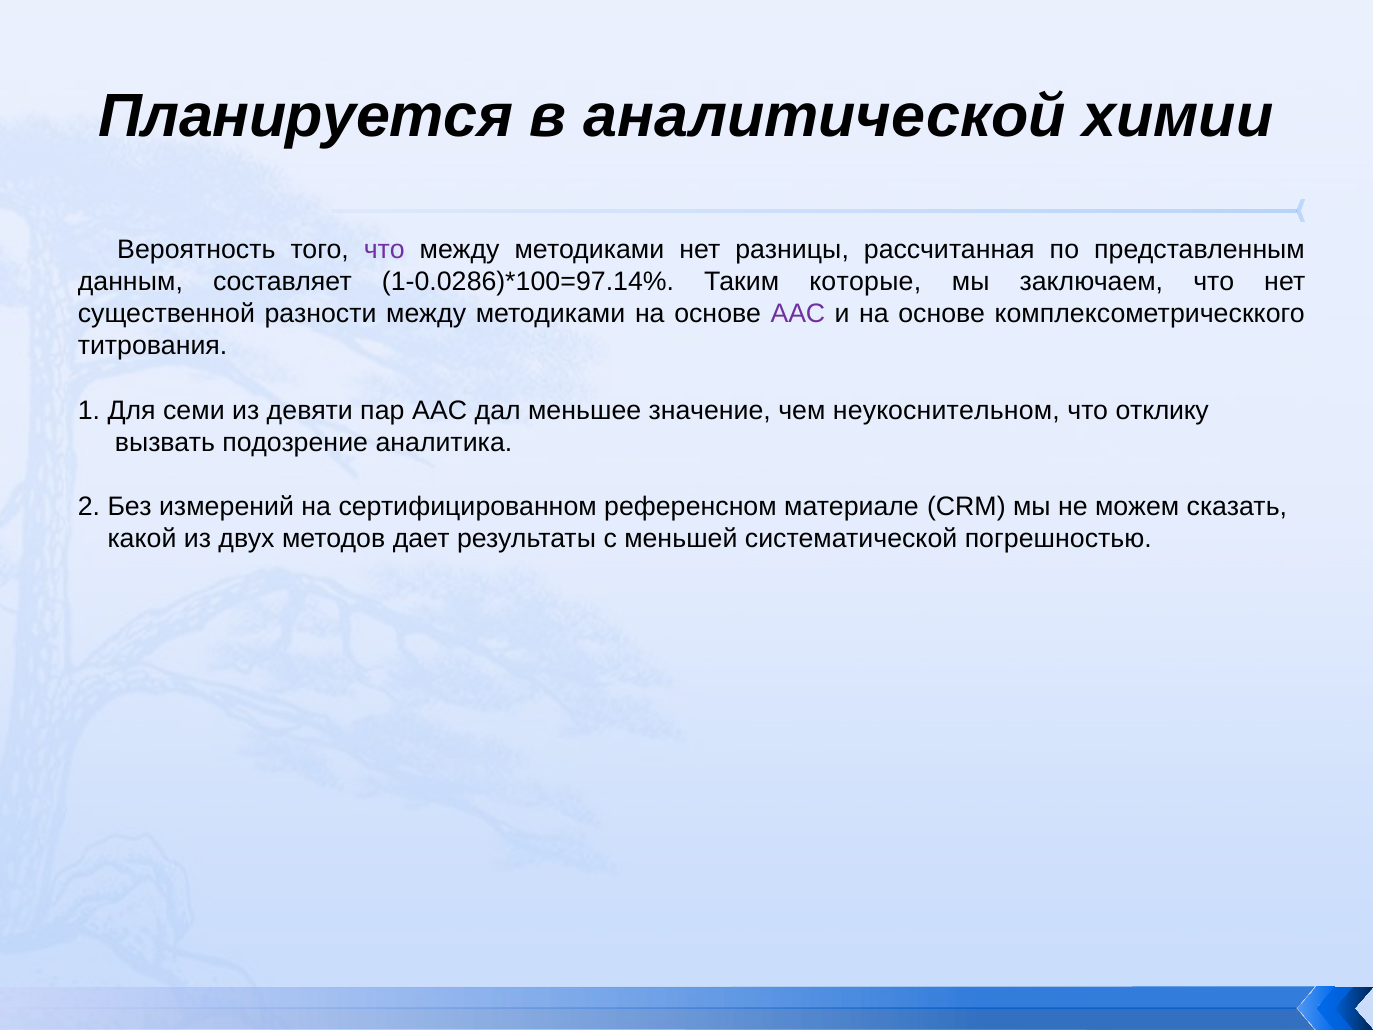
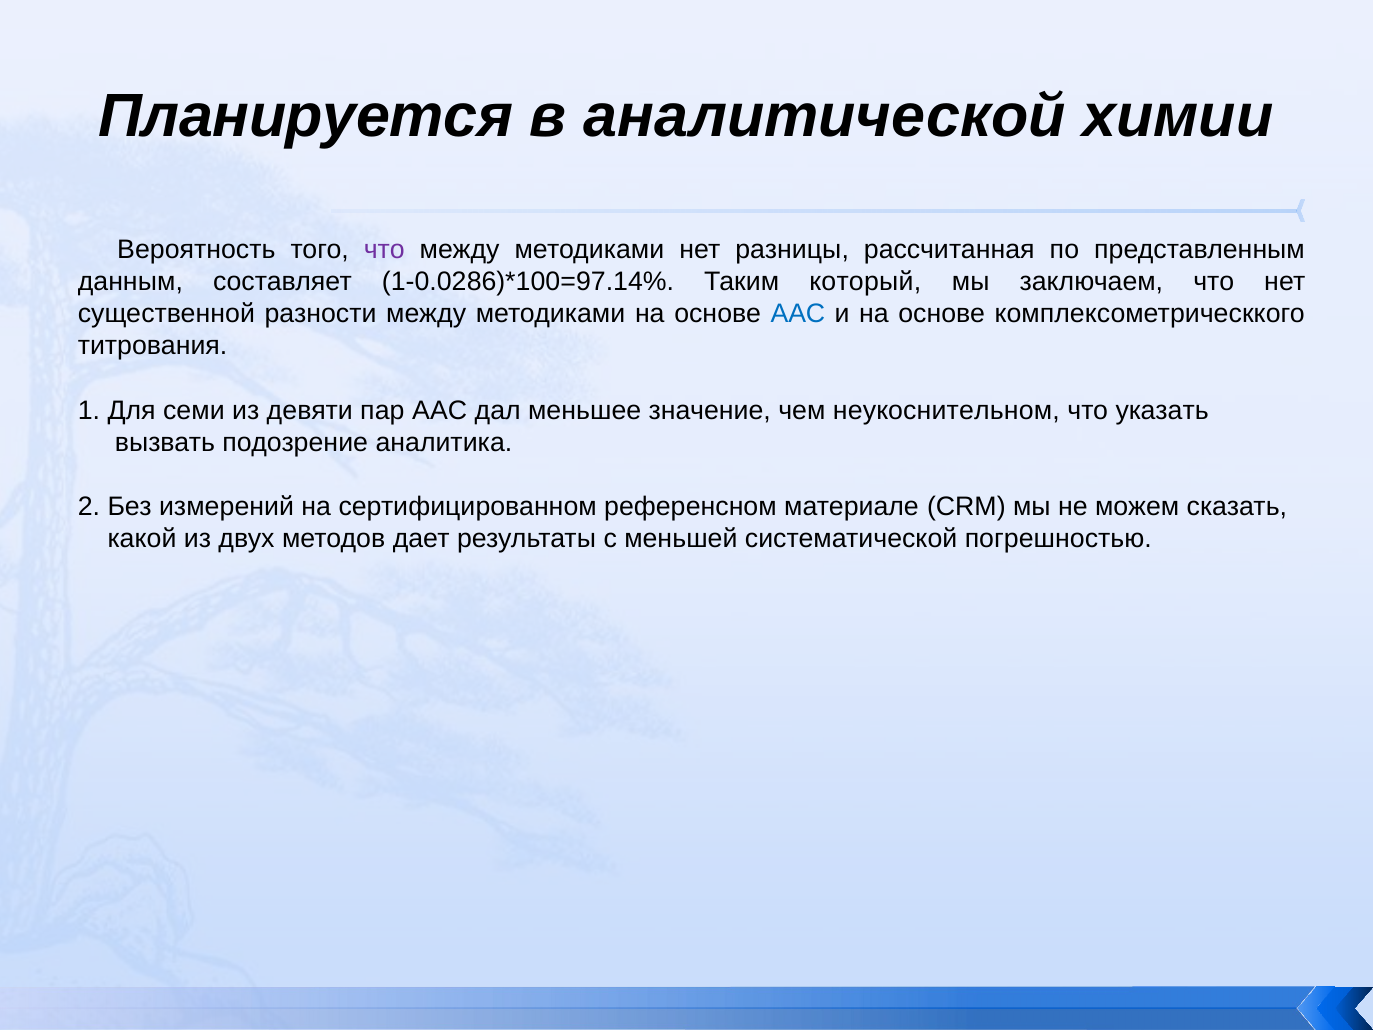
которые: которые -> который (865, 282)
ААС colour: purple -> blue (798, 314)
отклику: отклику -> указать (1162, 410)
